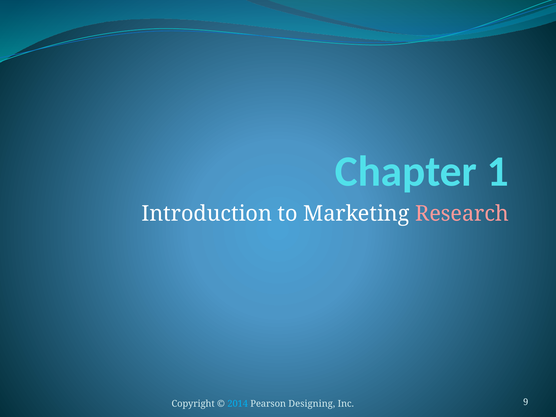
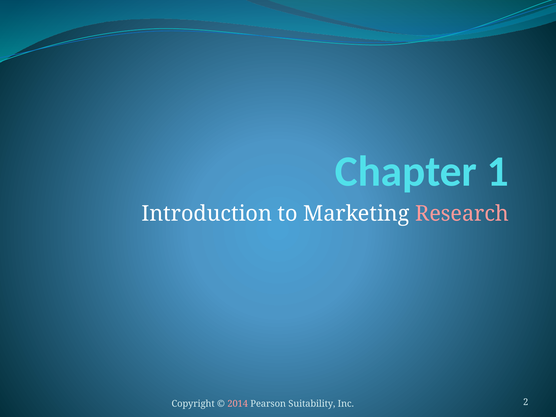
2014 colour: light blue -> pink (238, 404)
Designing: Designing -> Suitability (312, 404)
9: 9 -> 2 (526, 402)
